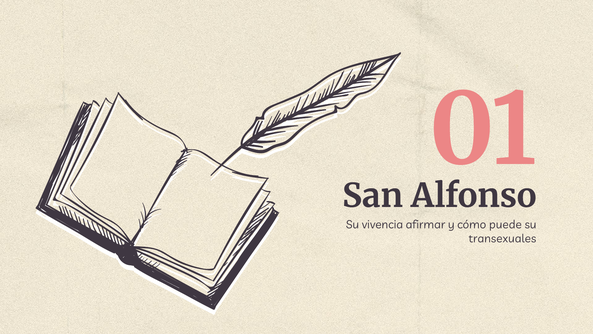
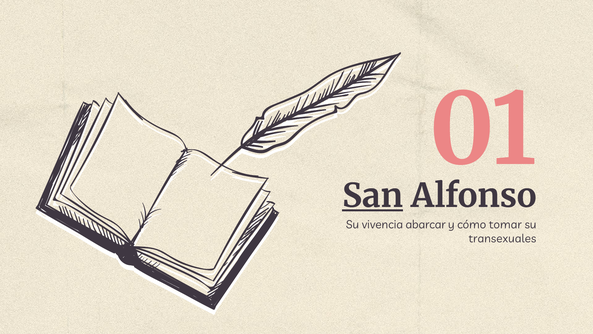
San underline: none -> present (373, 196)
afirmar: afirmar -> abarcar (426, 224)
puede: puede -> tomar (505, 224)
